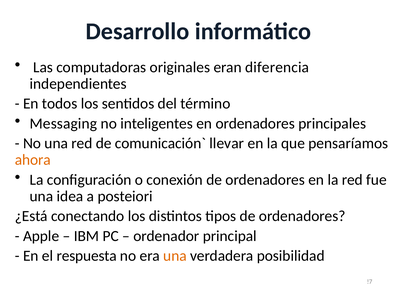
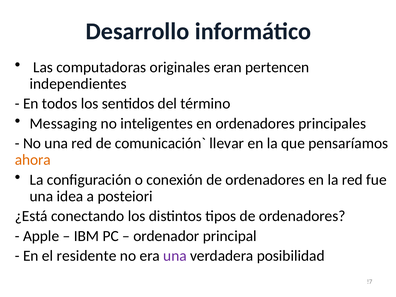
diferencia: diferencia -> pertencen (277, 67)
respuesta: respuesta -> residente (87, 256)
una colour: orange -> purple (175, 256)
